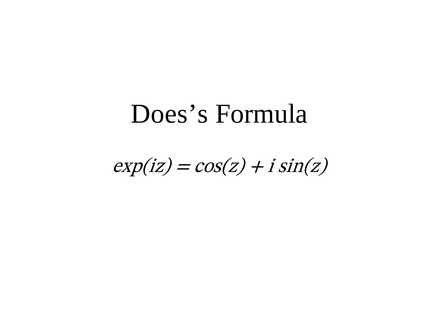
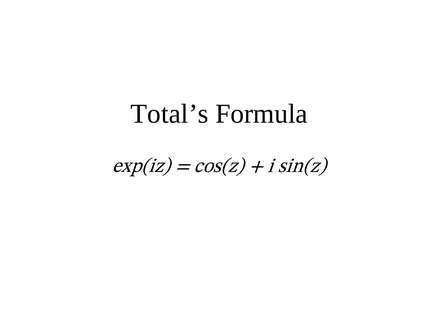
Does’s: Does’s -> Total’s (170, 114)
